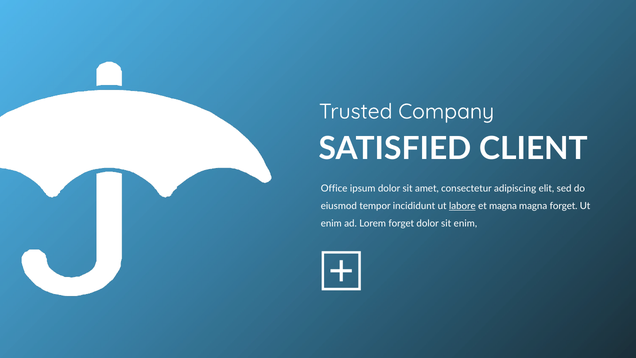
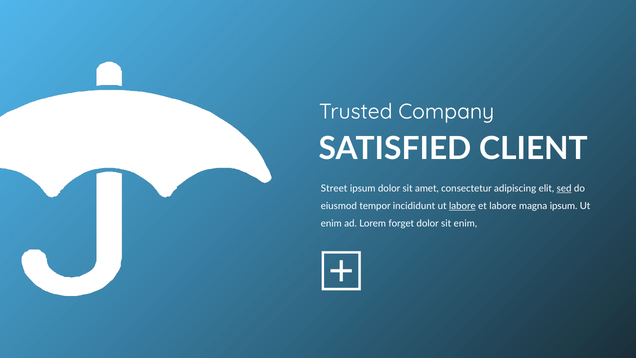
Office: Office -> Street (334, 188)
sed underline: none -> present (564, 188)
et magna: magna -> labore (503, 206)
magna forget: forget -> ipsum (564, 206)
